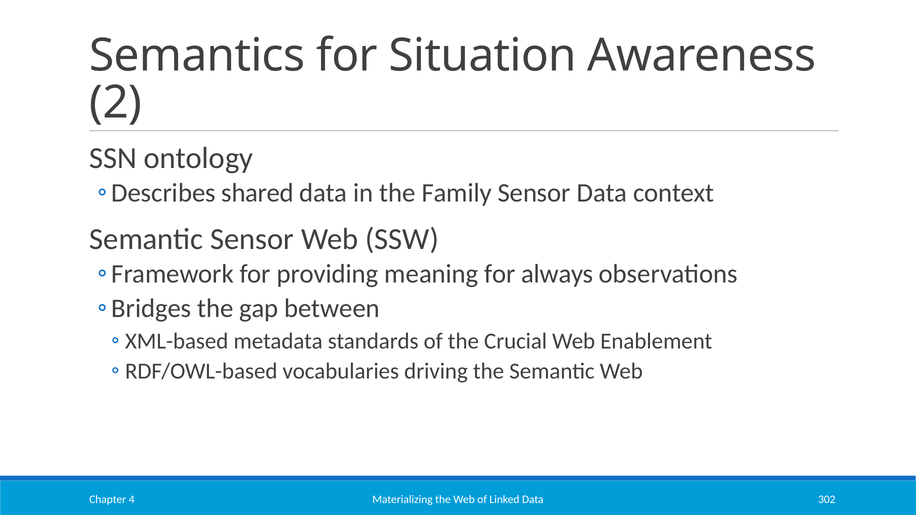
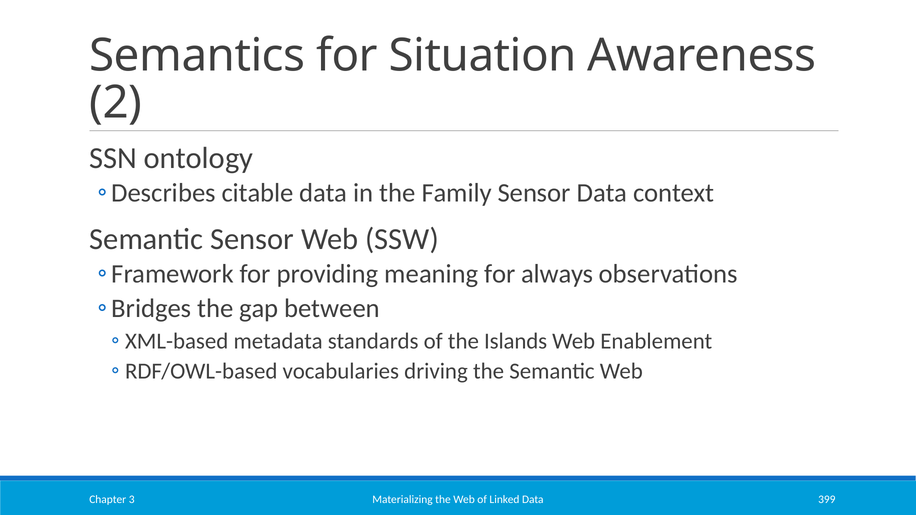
shared: shared -> citable (258, 193)
Crucial: Crucial -> Islands (516, 341)
302: 302 -> 399 (827, 500)
4: 4 -> 3 (132, 500)
